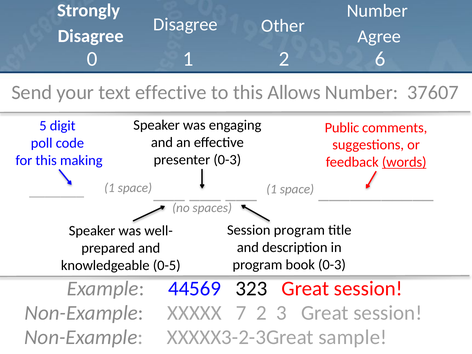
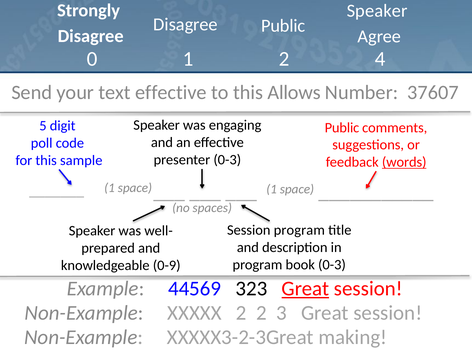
Number: Number -> Speaker (377, 11)
Disagree Other: Other -> Public (283, 26)
6: 6 -> 4 (380, 59)
making: making -> sample (81, 160)
0-5: 0-5 -> 0-9 (167, 265)
Great underline: none -> present (305, 289)
XXXXX 7: 7 -> 2 (241, 313)
sample: sample -> making (353, 337)
